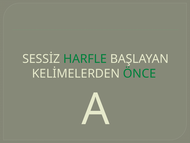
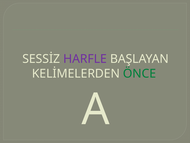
HARFLE colour: green -> purple (85, 59)
